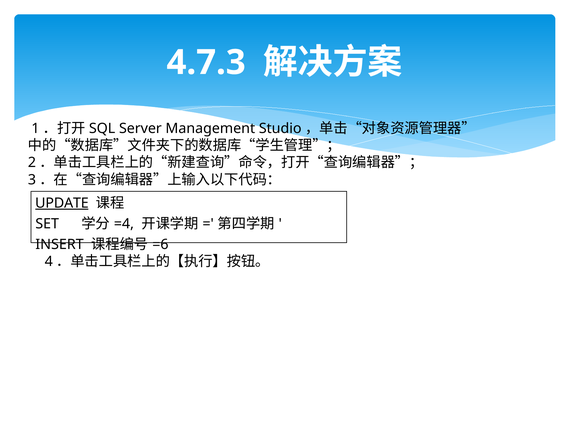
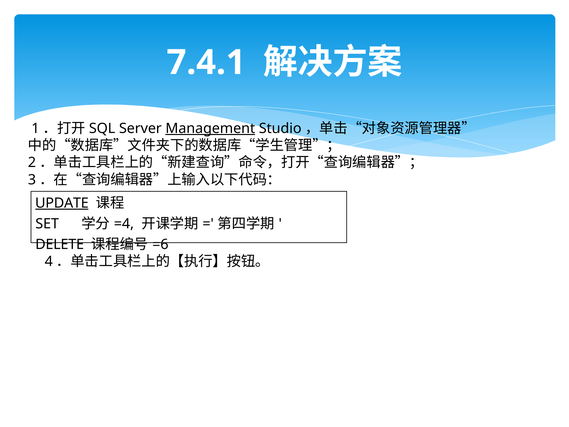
4.7.3: 4.7.3 -> 7.4.1 (206, 62)
Management underline: none -> present (210, 128)
INSERT: INSERT -> DELETE (60, 244)
